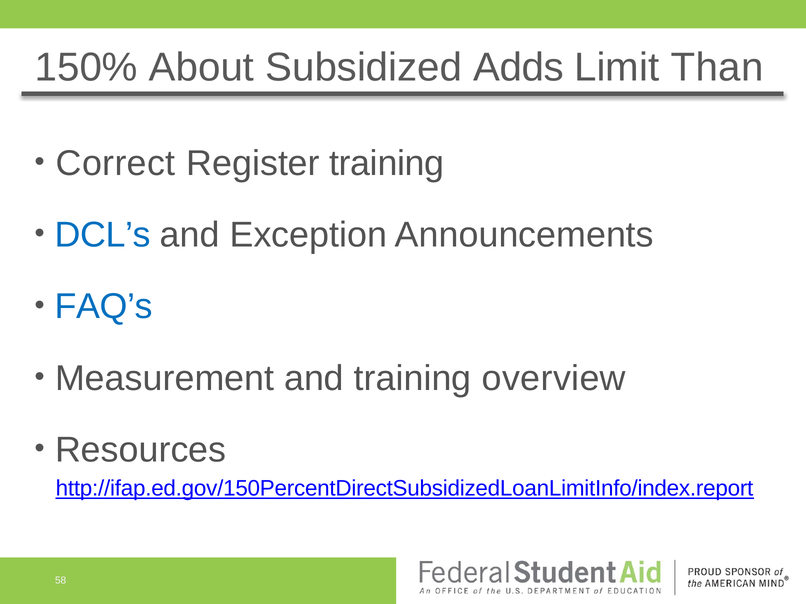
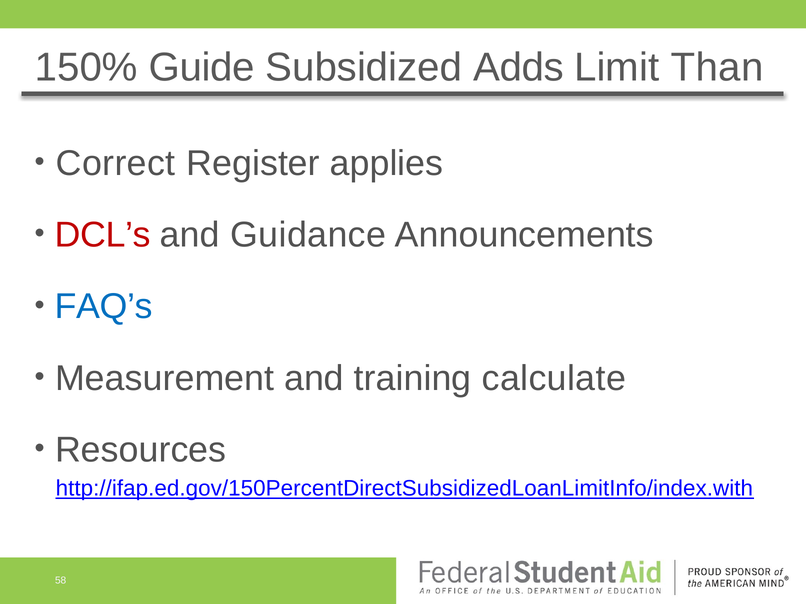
About: About -> Guide (202, 67)
Register training: training -> applies (387, 164)
DCL’s colour: blue -> red (103, 235)
Exception: Exception -> Guidance (308, 235)
overview: overview -> calculate (554, 379)
http://ifap.ed.gov/150PercentDirectSubsidizedLoanLimitInfo/index.report: http://ifap.ed.gov/150PercentDirectSubsidizedLoanLimitInfo/index.report -> http://ifap.ed.gov/150PercentDirectSubsidizedLoanLimitInfo/index.with (404, 489)
